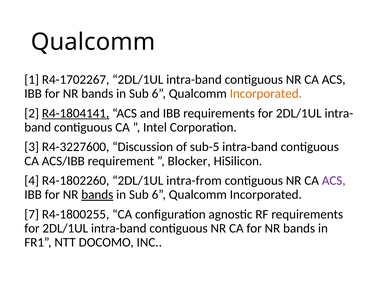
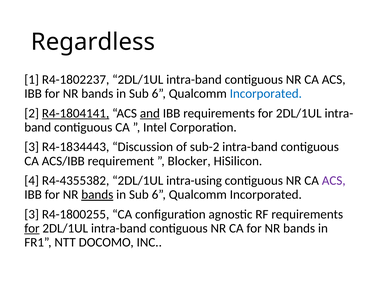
Qualcomm: Qualcomm -> Regardless (93, 42)
R4-1702267: R4-1702267 -> R4-1802237 (76, 80)
Incorporated colour: orange -> blue (266, 94)
and underline: none -> present (150, 113)
R4-3227600: R4-3227600 -> R4-1834443 (76, 147)
sub-5: sub-5 -> sub-2 (205, 147)
R4-1802260: R4-1802260 -> R4-4355382 (76, 181)
intra-from: intra-from -> intra-using (194, 181)
7: 7 -> 3 (32, 214)
for underline: none -> present (32, 228)
